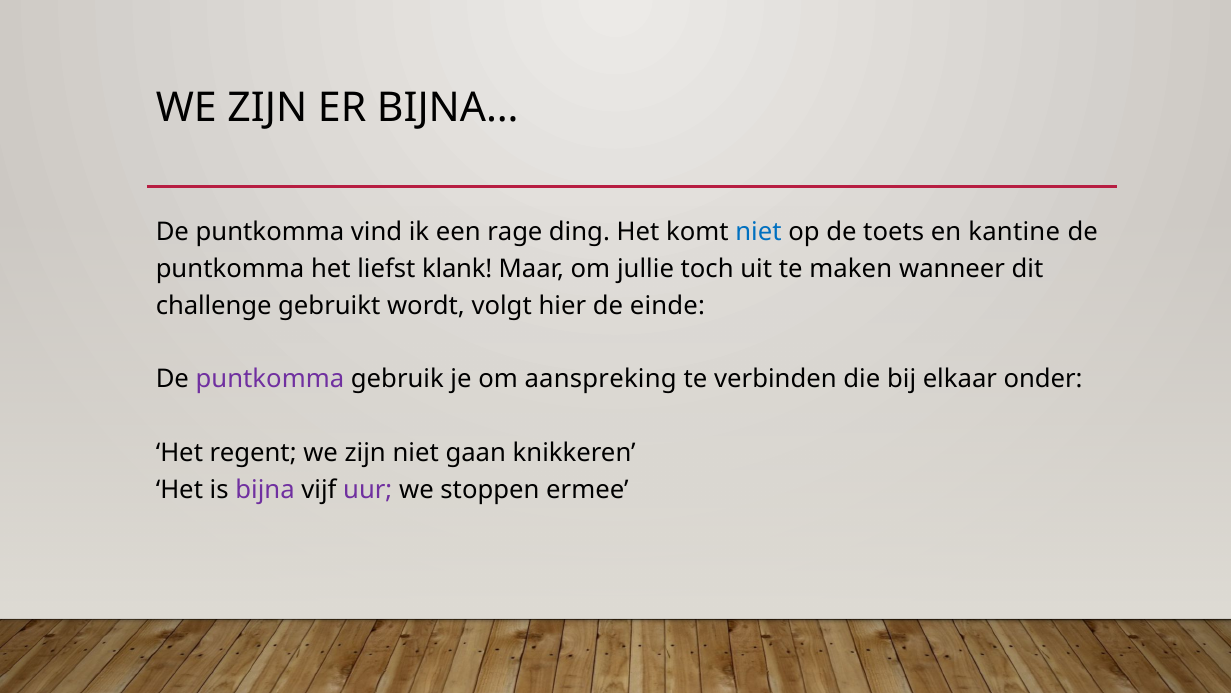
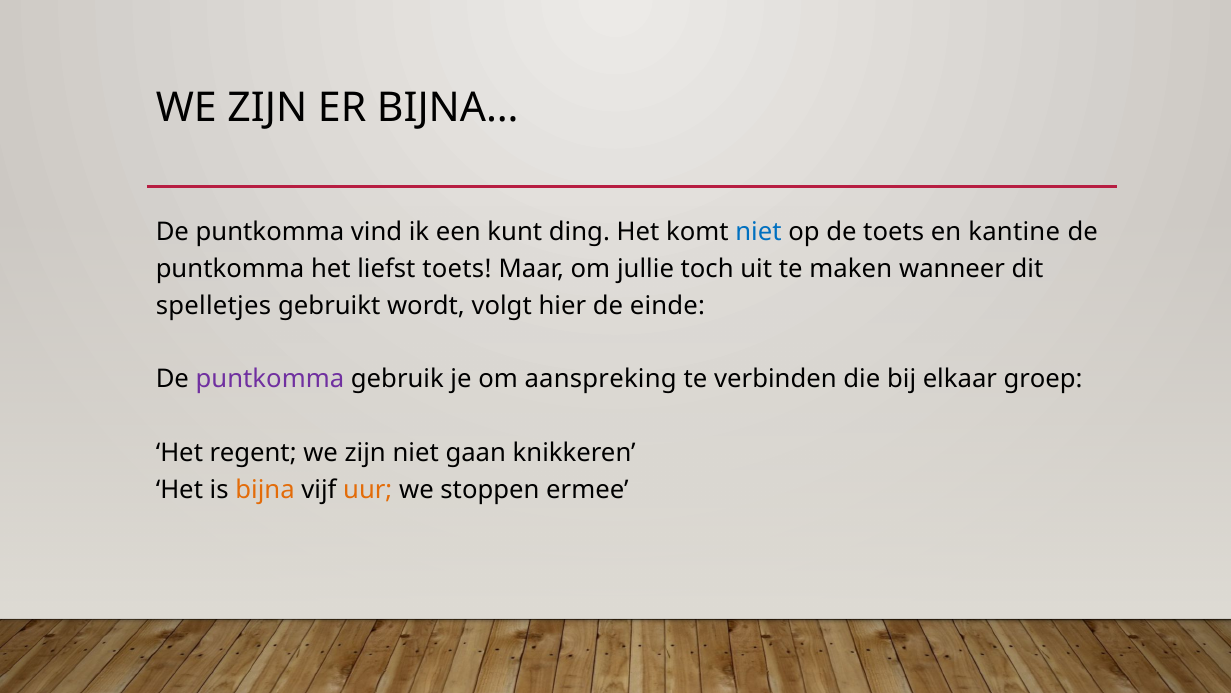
rage: rage -> kunt (515, 231)
liefst klank: klank -> toets (457, 268)
challenge: challenge -> spelletjes (214, 305)
onder: onder -> groep (1043, 379)
bijna colour: purple -> orange (265, 490)
uur colour: purple -> orange (368, 490)
